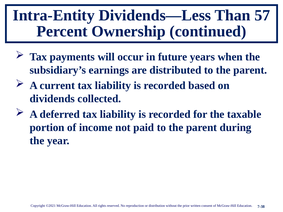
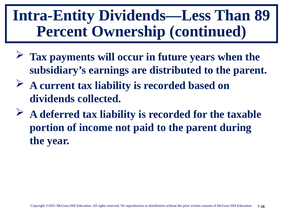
57: 57 -> 89 (262, 15)
